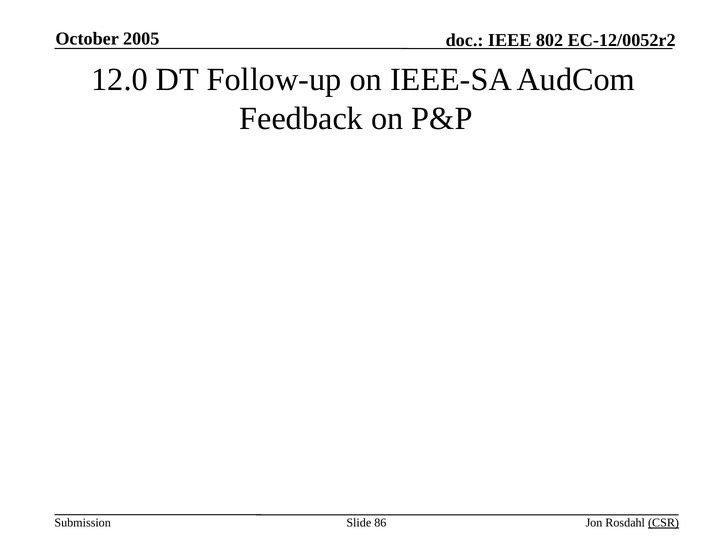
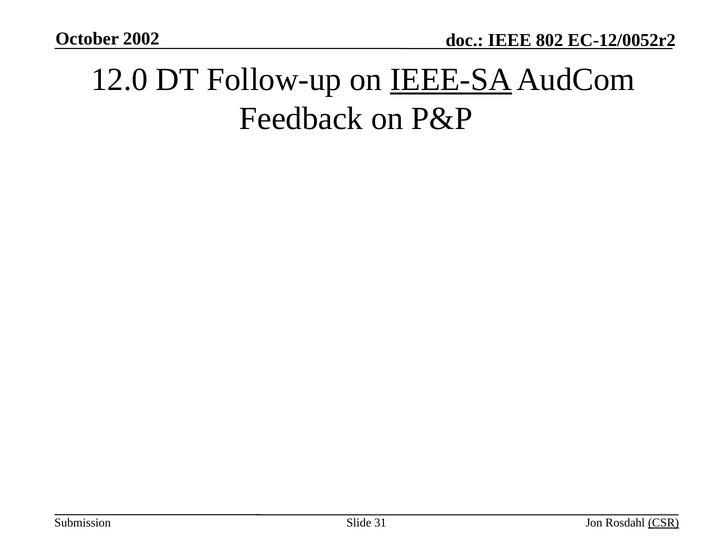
2005: 2005 -> 2002 (141, 39)
IEEE-SA underline: none -> present (451, 80)
86: 86 -> 31 (380, 523)
